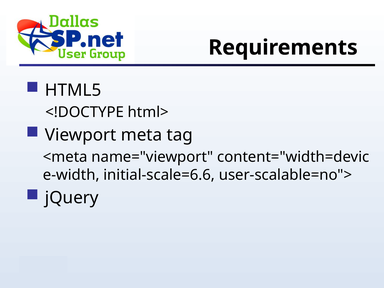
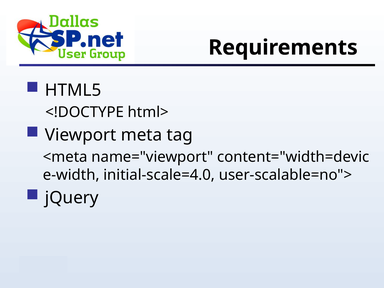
initial-scale=6.6: initial-scale=6.6 -> initial-scale=4.0 (159, 175)
